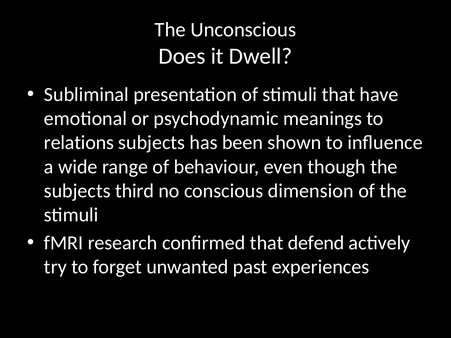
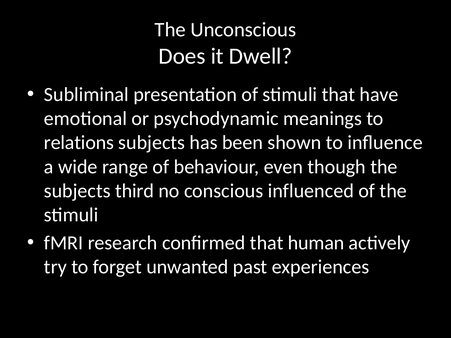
dimension: dimension -> influenced (311, 191)
defend: defend -> human (316, 243)
